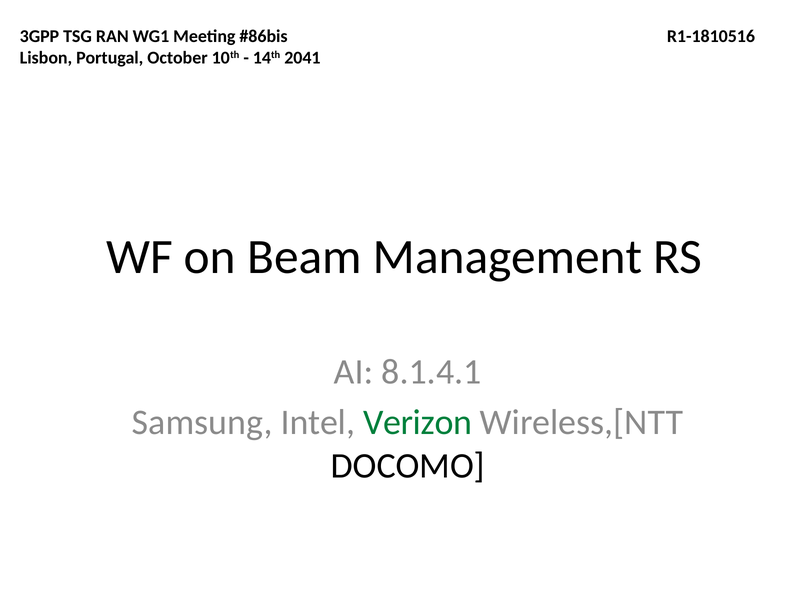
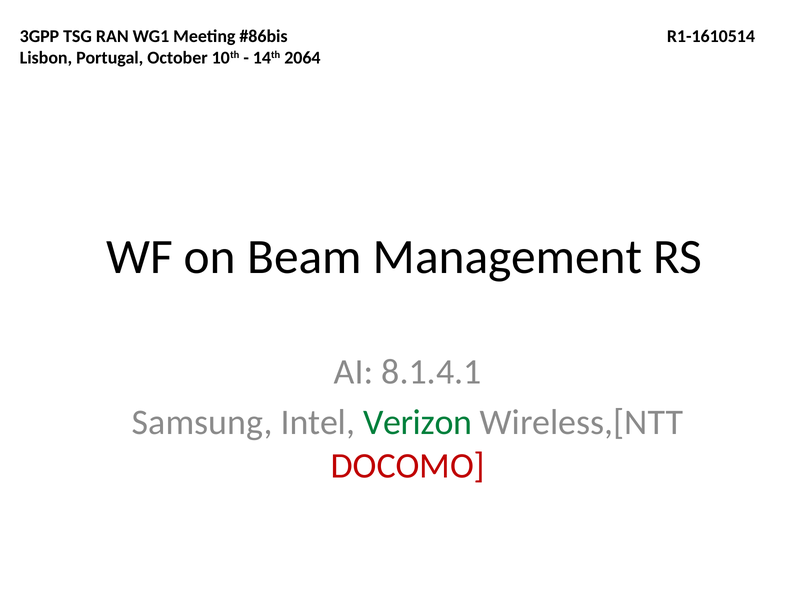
R1-1810516: R1-1810516 -> R1-1610514 (711, 36)
2041: 2041 -> 2064 (302, 58)
DOCOMO colour: black -> red (408, 465)
